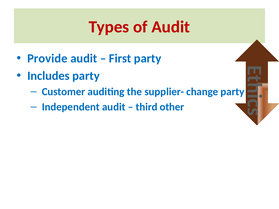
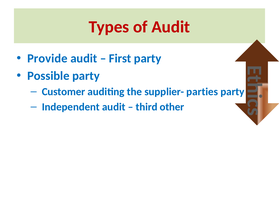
Includes: Includes -> Possible (48, 76)
change: change -> parties (202, 92)
